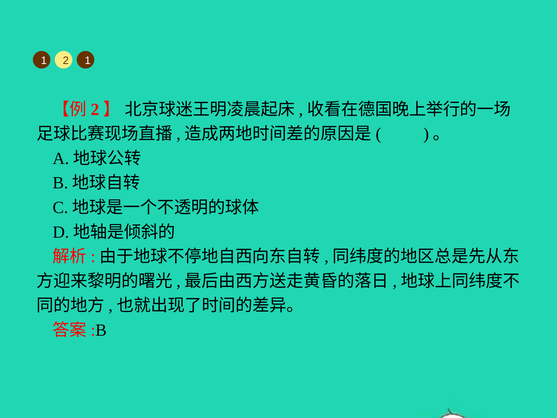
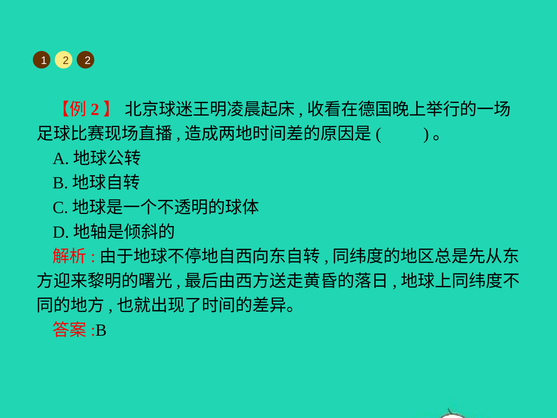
2 1: 1 -> 2 (88, 60)
